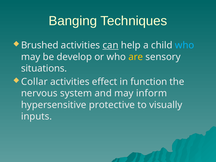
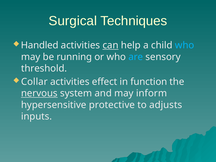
Banging: Banging -> Surgical (73, 21)
Brushed: Brushed -> Handled (40, 45)
develop: develop -> running (74, 57)
are colour: yellow -> light blue (136, 57)
situations: situations -> threshold (44, 68)
nervous underline: none -> present (39, 93)
visually: visually -> adjusts (166, 105)
